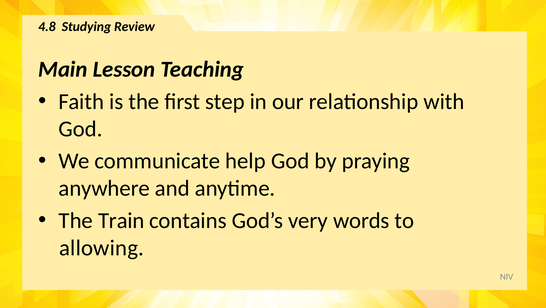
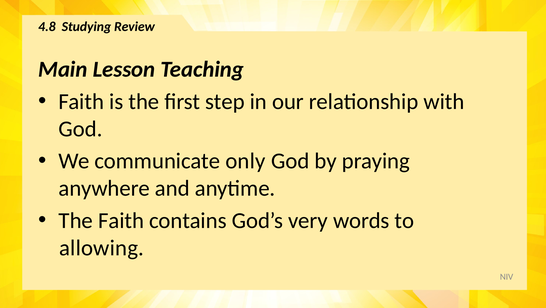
help: help -> only (245, 161)
The Train: Train -> Faith (121, 221)
